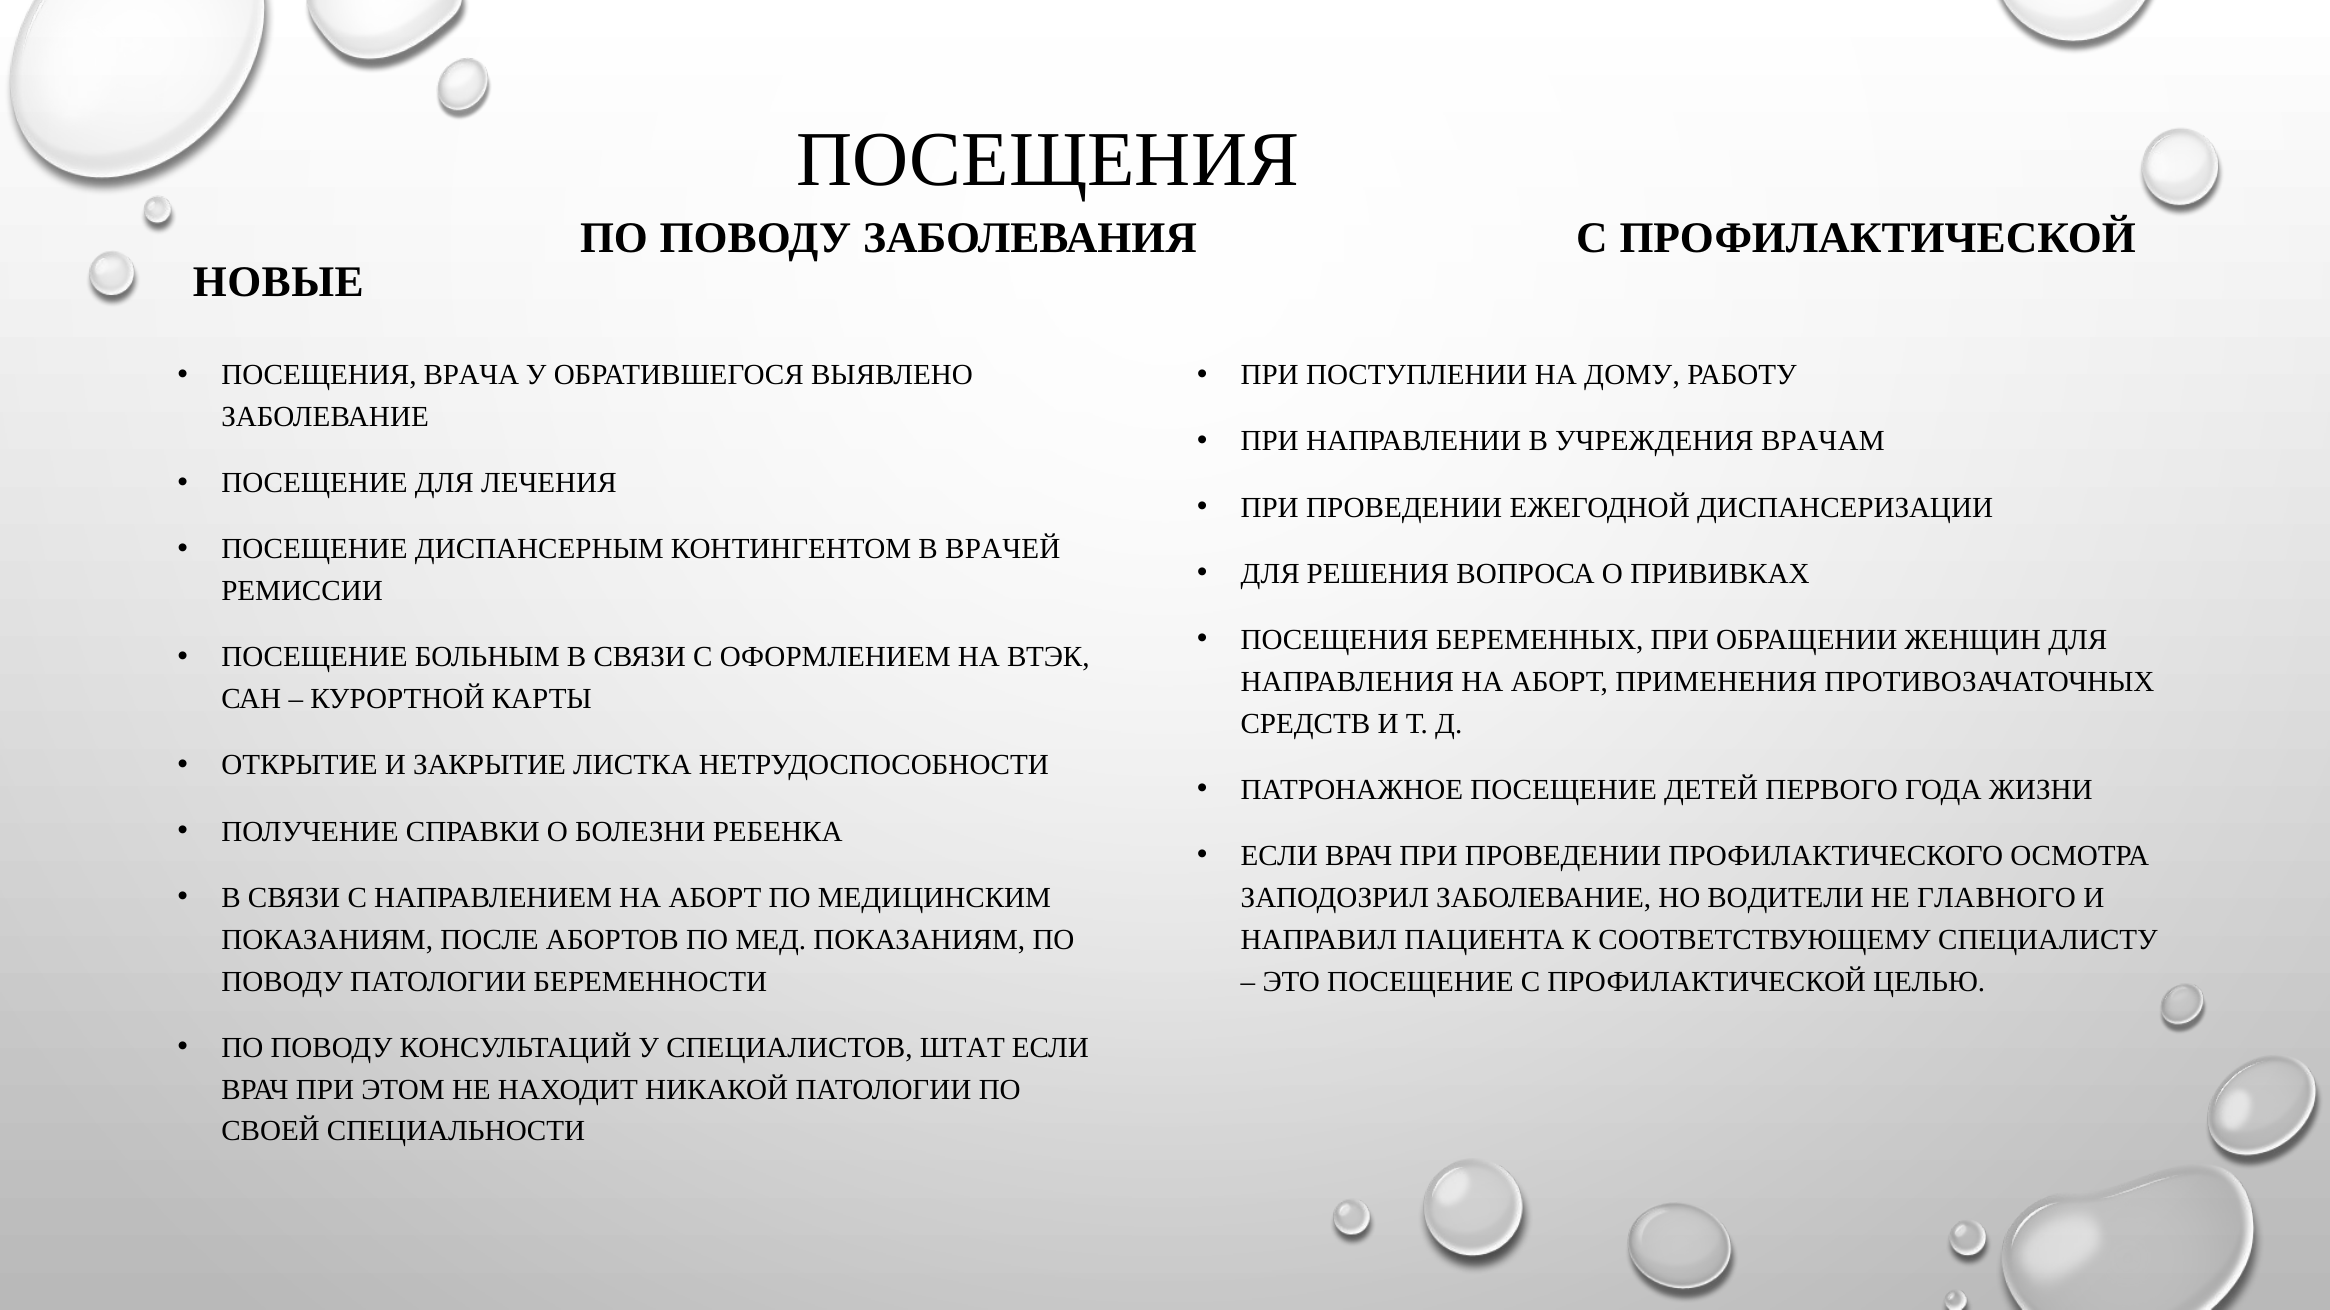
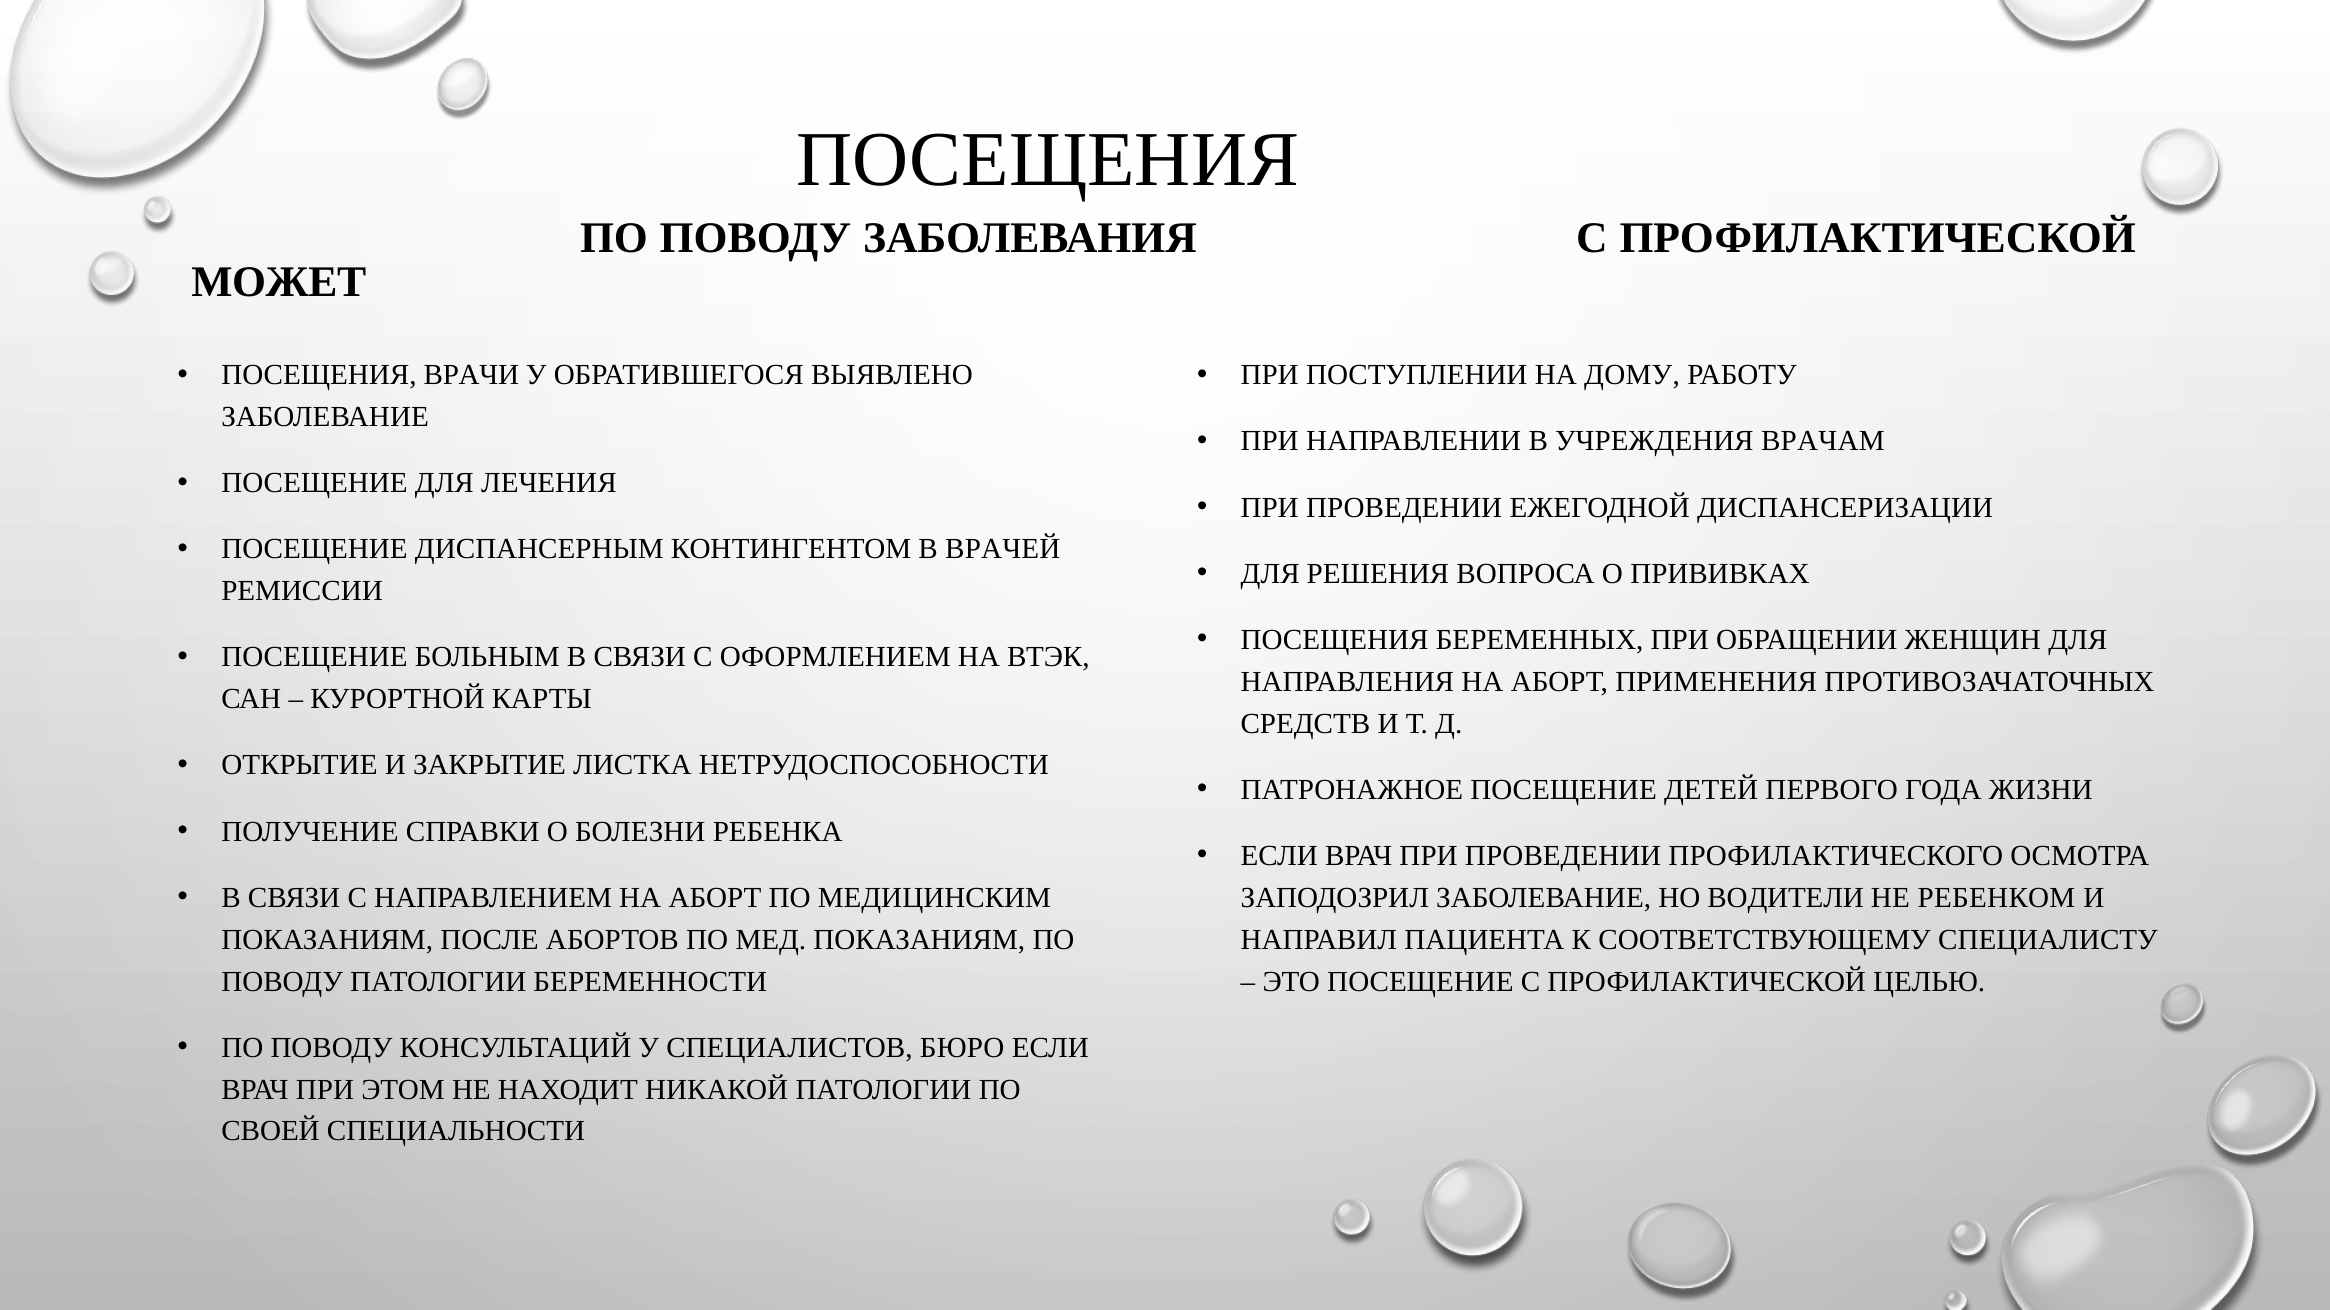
НОВЫЕ: НОВЫЕ -> МОЖЕТ (279, 282)
ВРАЧА: ВРАЧА -> ВРАЧИ (471, 375)
ГЛАВНОГО: ГЛАВНОГО -> РЕБЕНКОМ (1996, 898)
ШТАТ: ШТАТ -> БЮРО (962, 1048)
